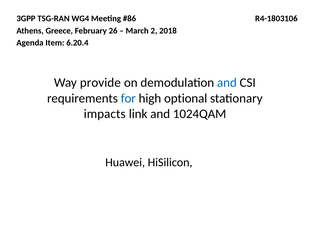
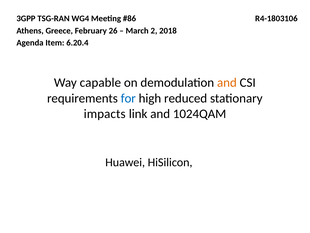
provide: provide -> capable (100, 83)
and colour: blue -> orange (227, 83)
optional: optional -> reduced (186, 98)
